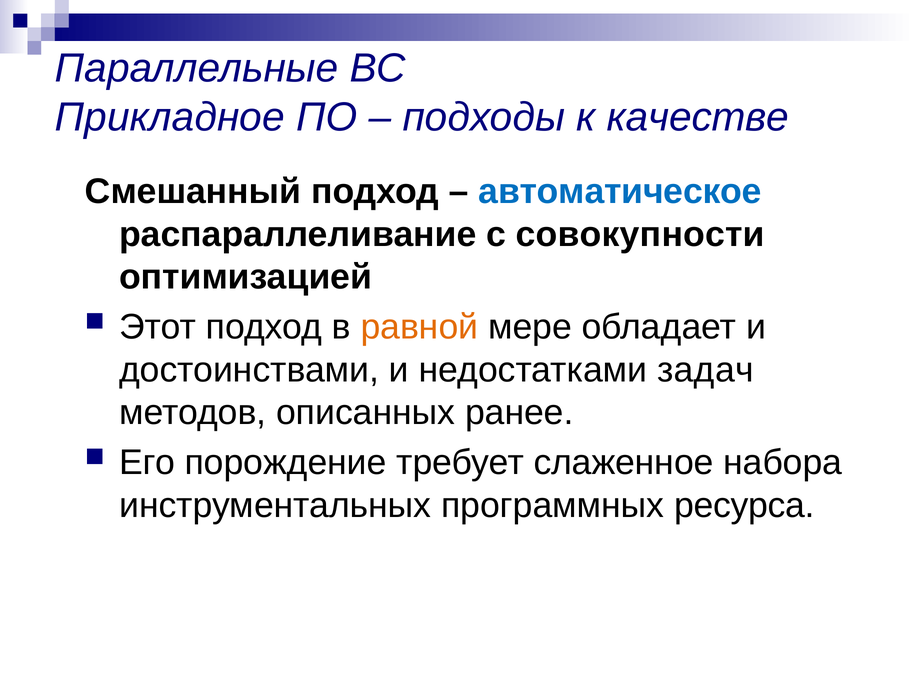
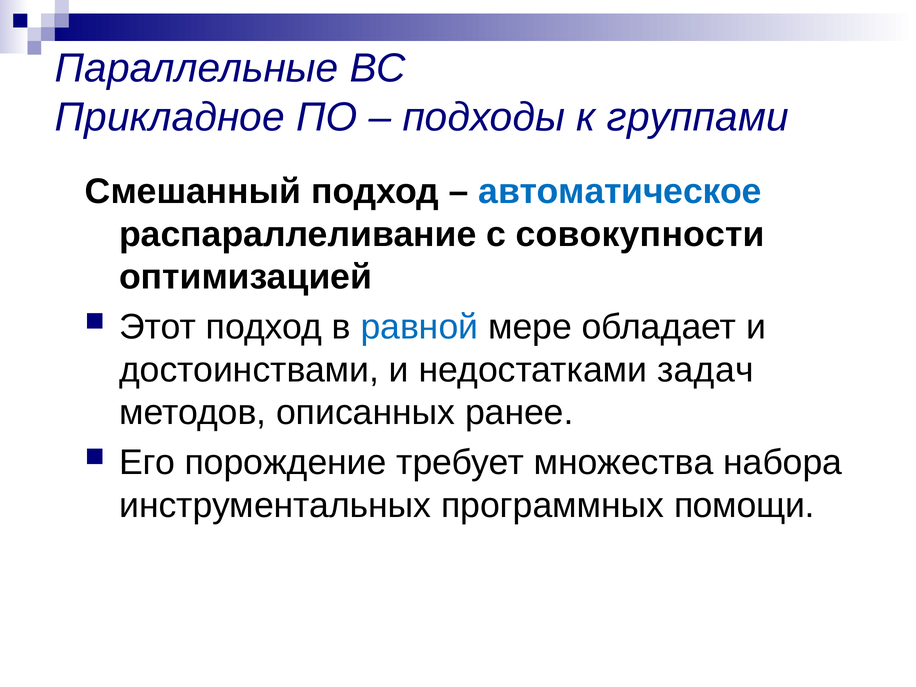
качестве: качестве -> группами (698, 117)
равной colour: orange -> blue (419, 327)
слаженное: слаженное -> множества (624, 463)
ресурса: ресурса -> помощи (744, 505)
